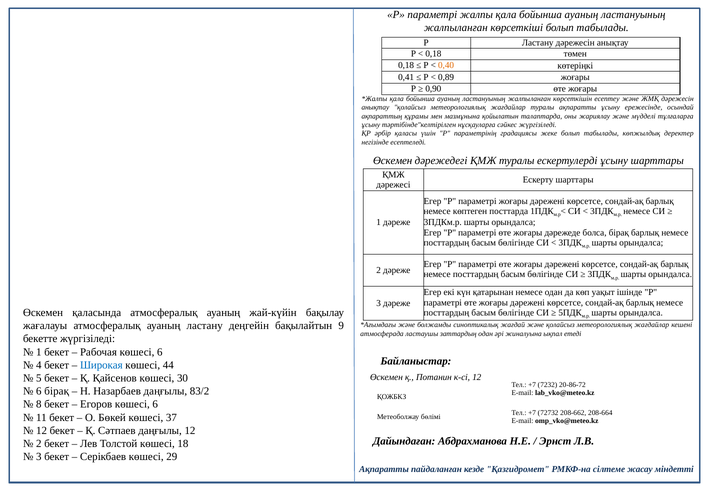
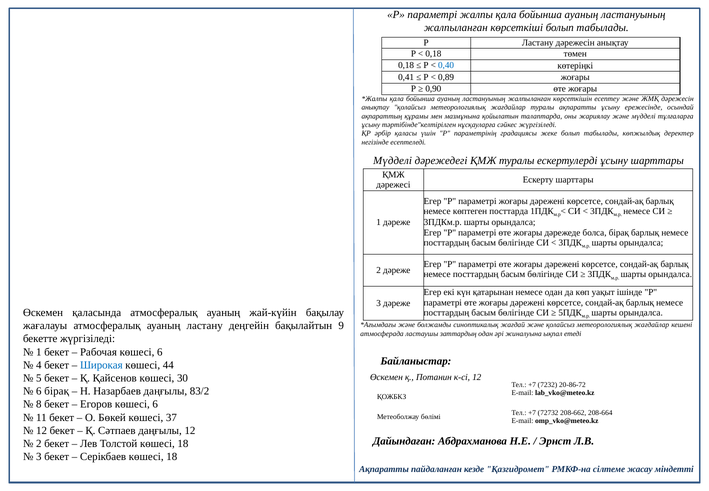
0,40 colour: orange -> blue (446, 65)
Өскемен: Өскемен -> Мүдделі (393, 160)
Серікбаев көшесі 29: 29 -> 18 (172, 457)
